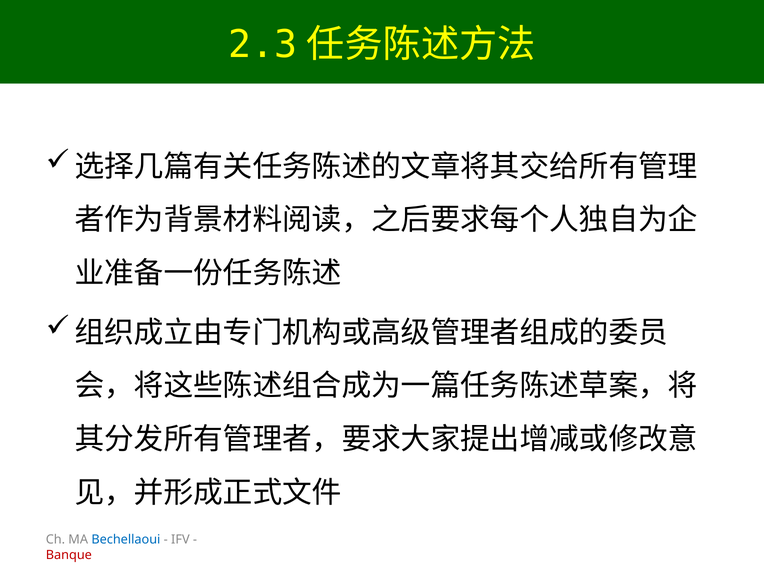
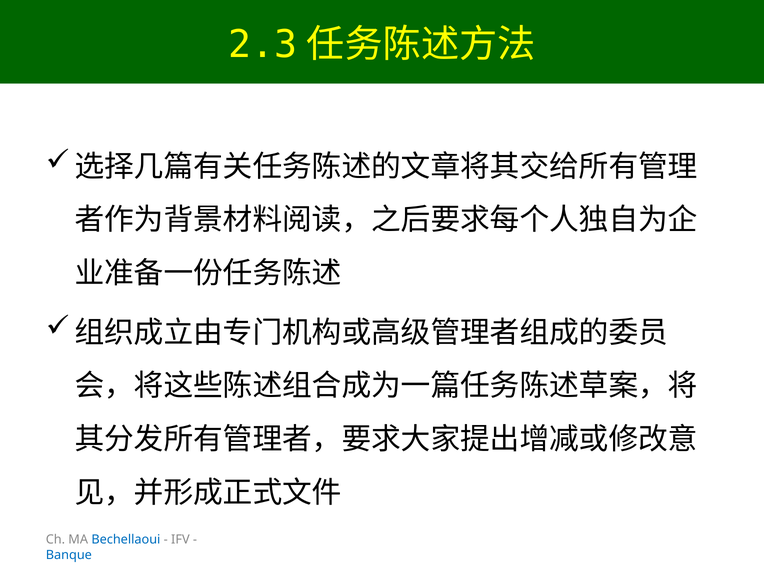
Banque colour: red -> blue (69, 555)
